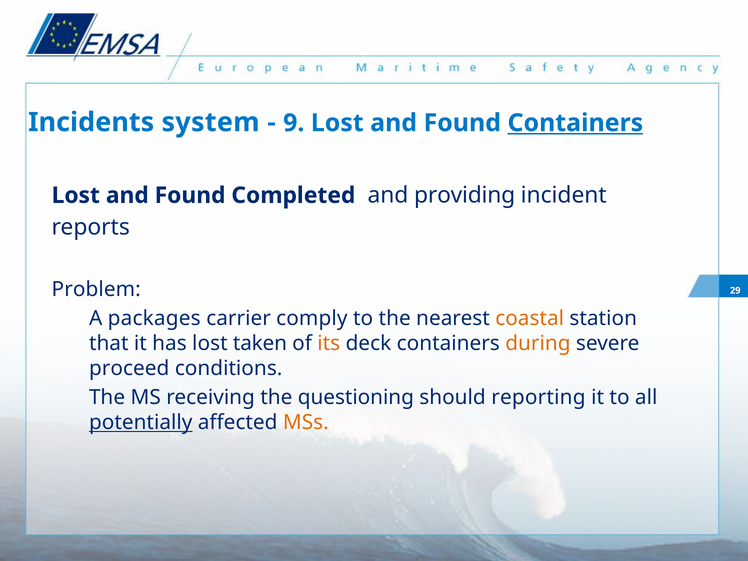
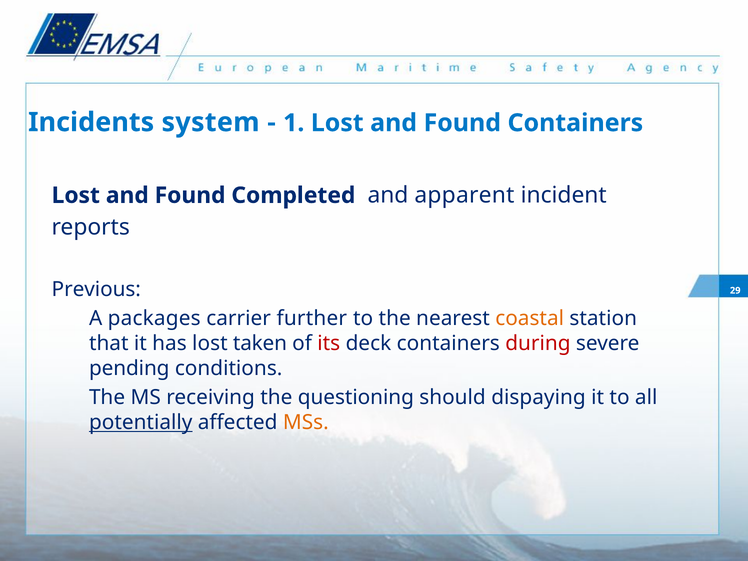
9: 9 -> 1 (294, 123)
Containers underline: present -> none (575, 123)
providing: providing -> apparent (464, 195)
Problem: Problem -> Previous (96, 290)
comply: comply -> further (312, 319)
its colour: orange -> red (329, 344)
during colour: orange -> red (538, 344)
proceed: proceed -> pending (129, 369)
reporting: reporting -> dispaying (538, 398)
